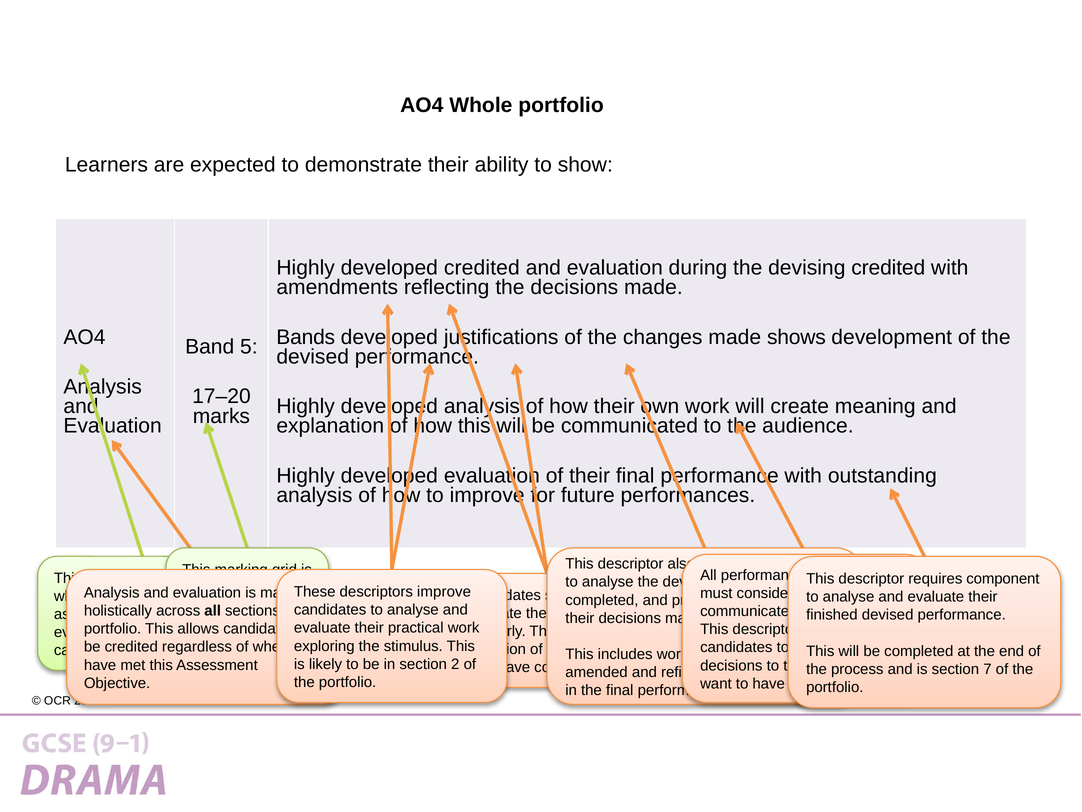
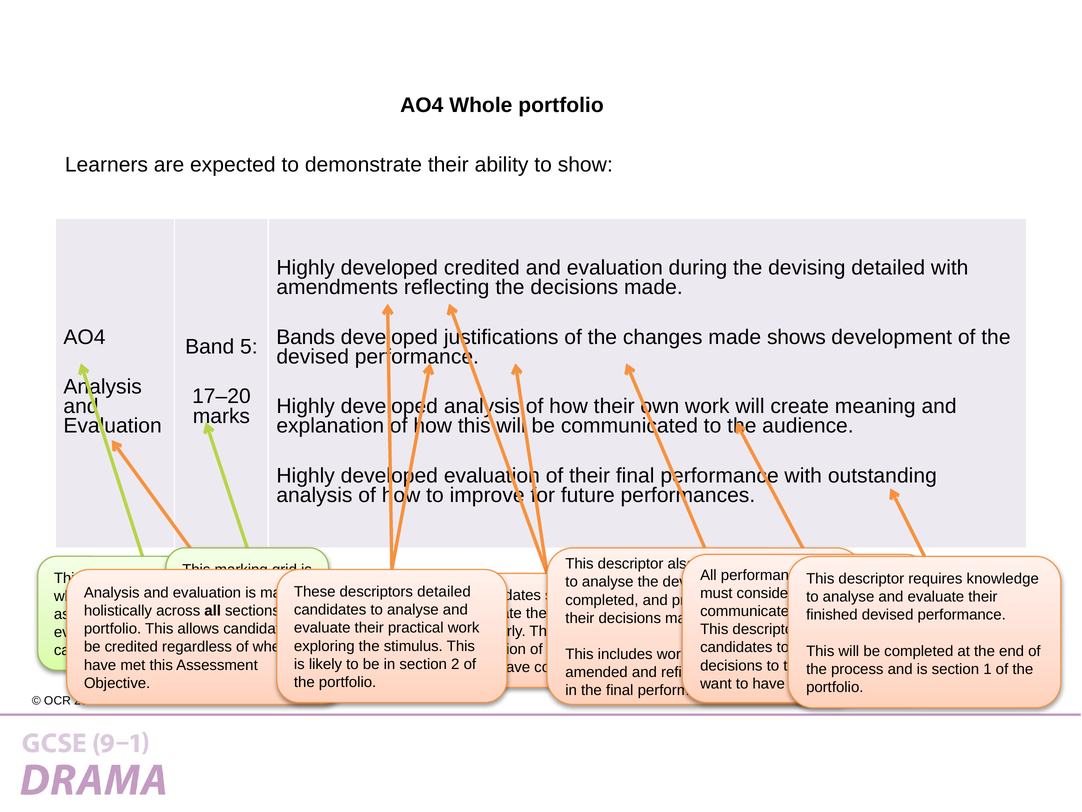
devising credited: credited -> detailed (888, 268)
requires component: component -> knowledge (1003, 579)
descriptors improve: improve -> detailed (444, 592)
7: 7 -> 1 (987, 669)
